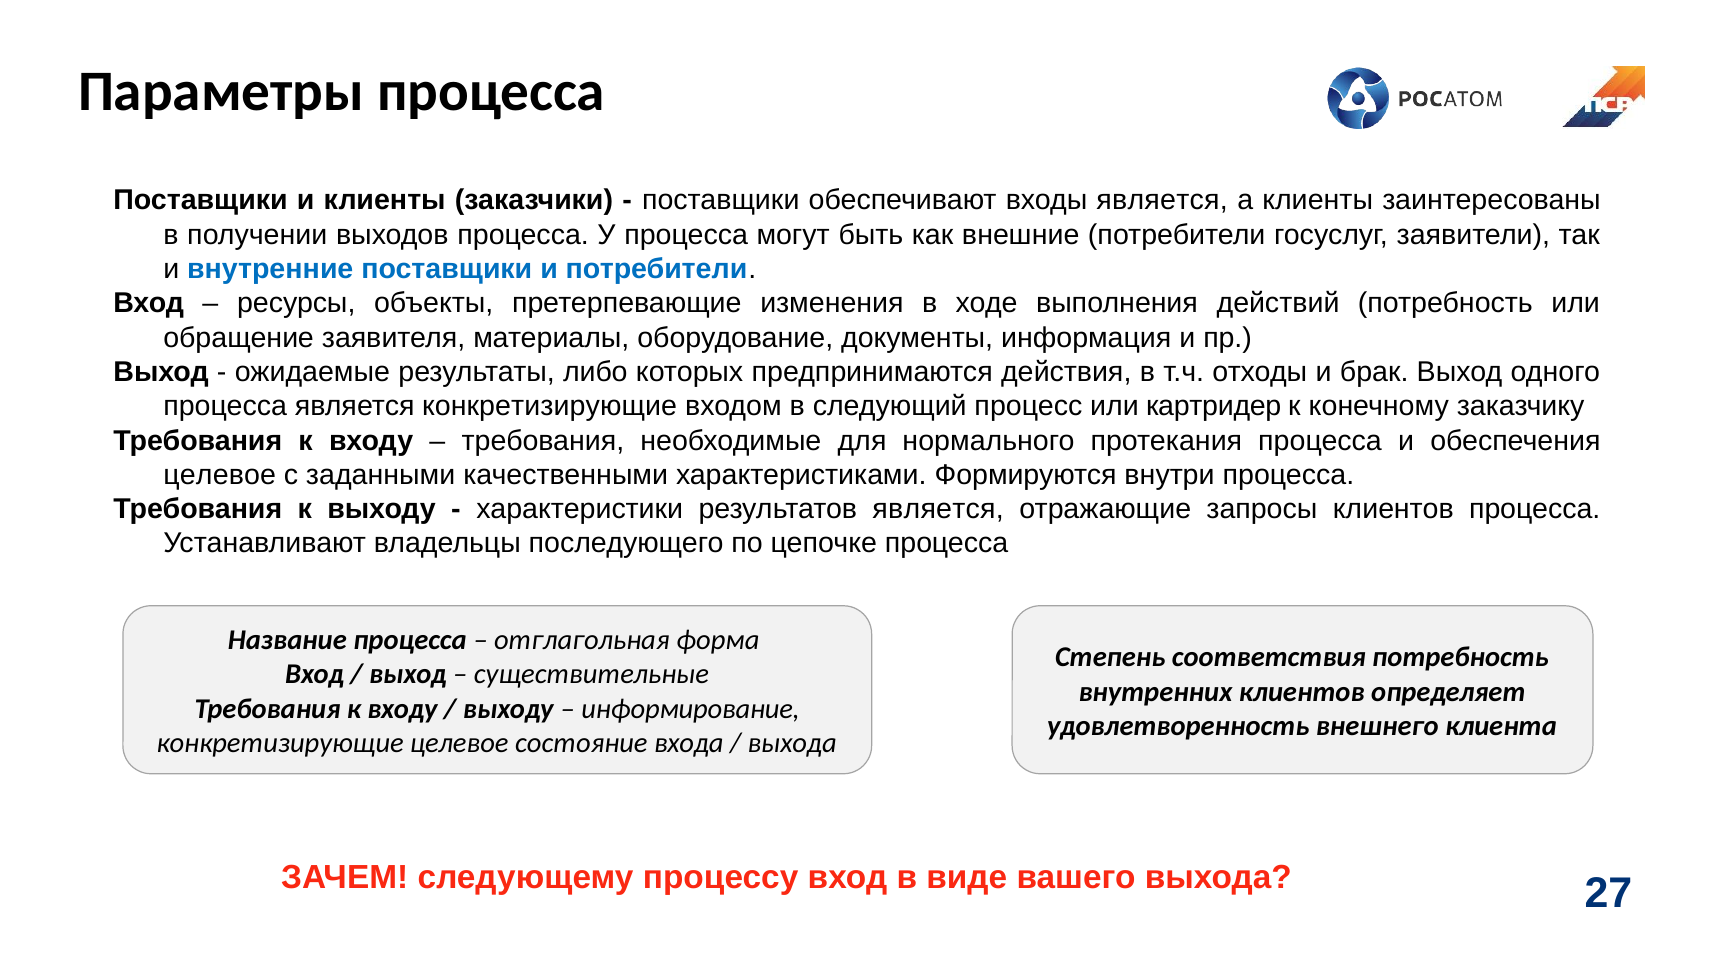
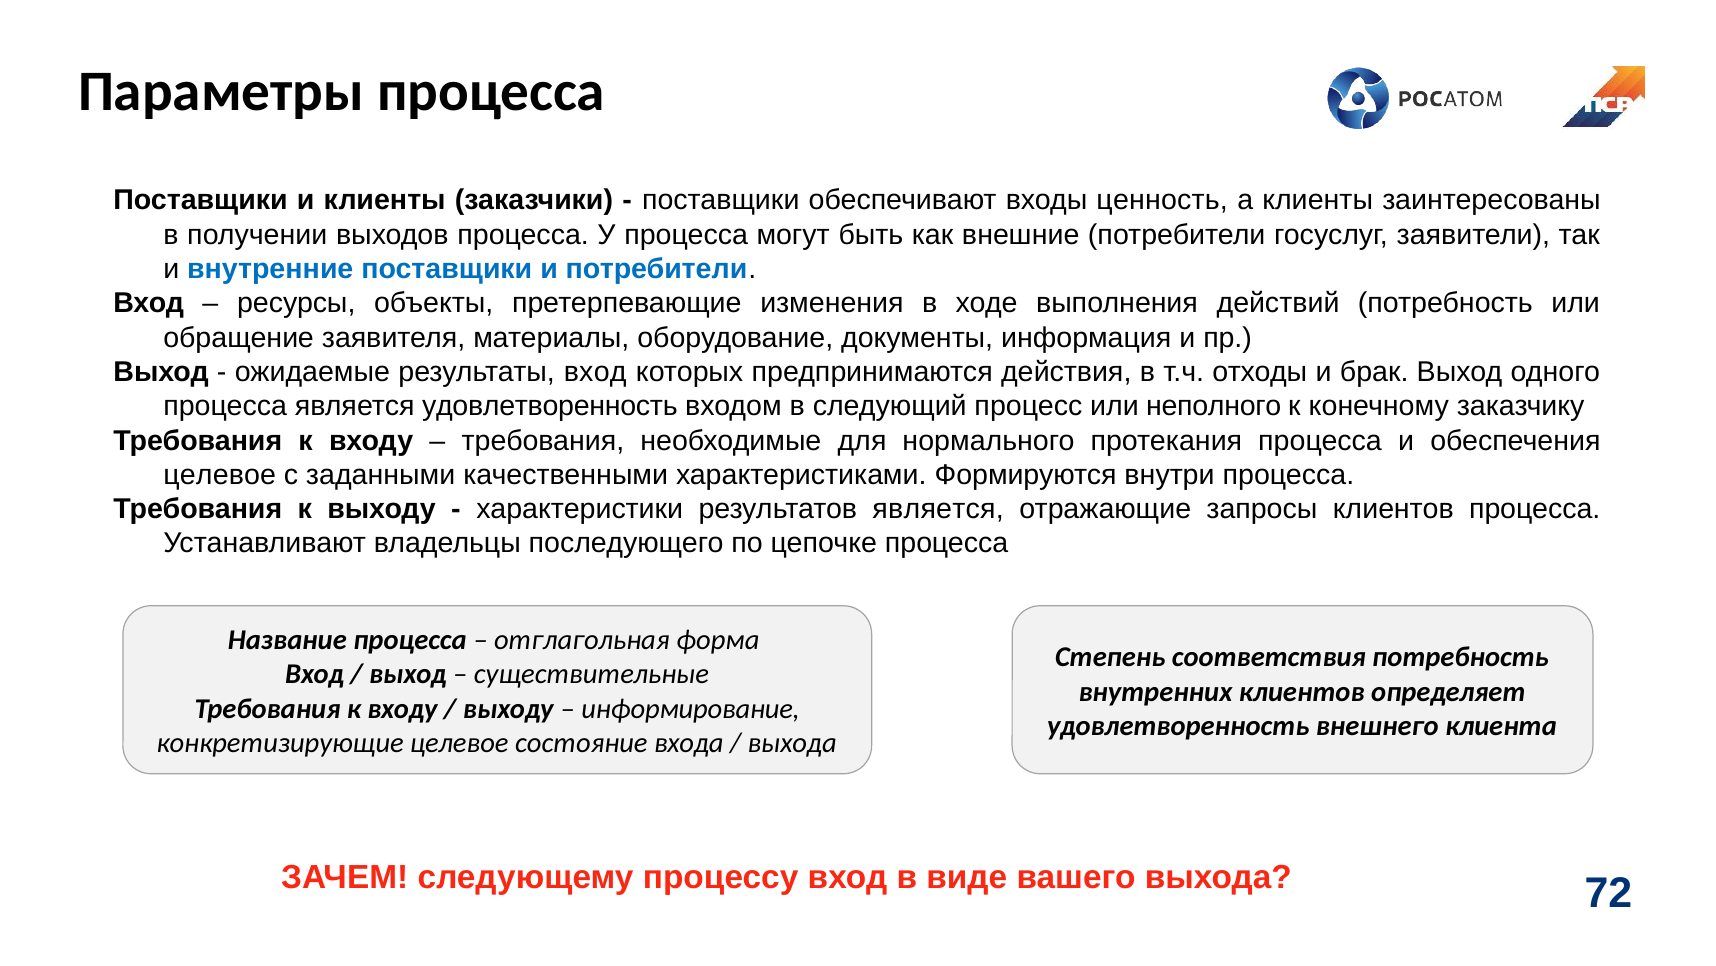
входы является: является -> ценность (1162, 200)
результаты либо: либо -> вход (595, 372)
является конкретизирующие: конкретизирующие -> удовлетворенность (550, 406)
картридер: картридер -> неполного (1214, 406)
27: 27 -> 72 (1608, 893)
